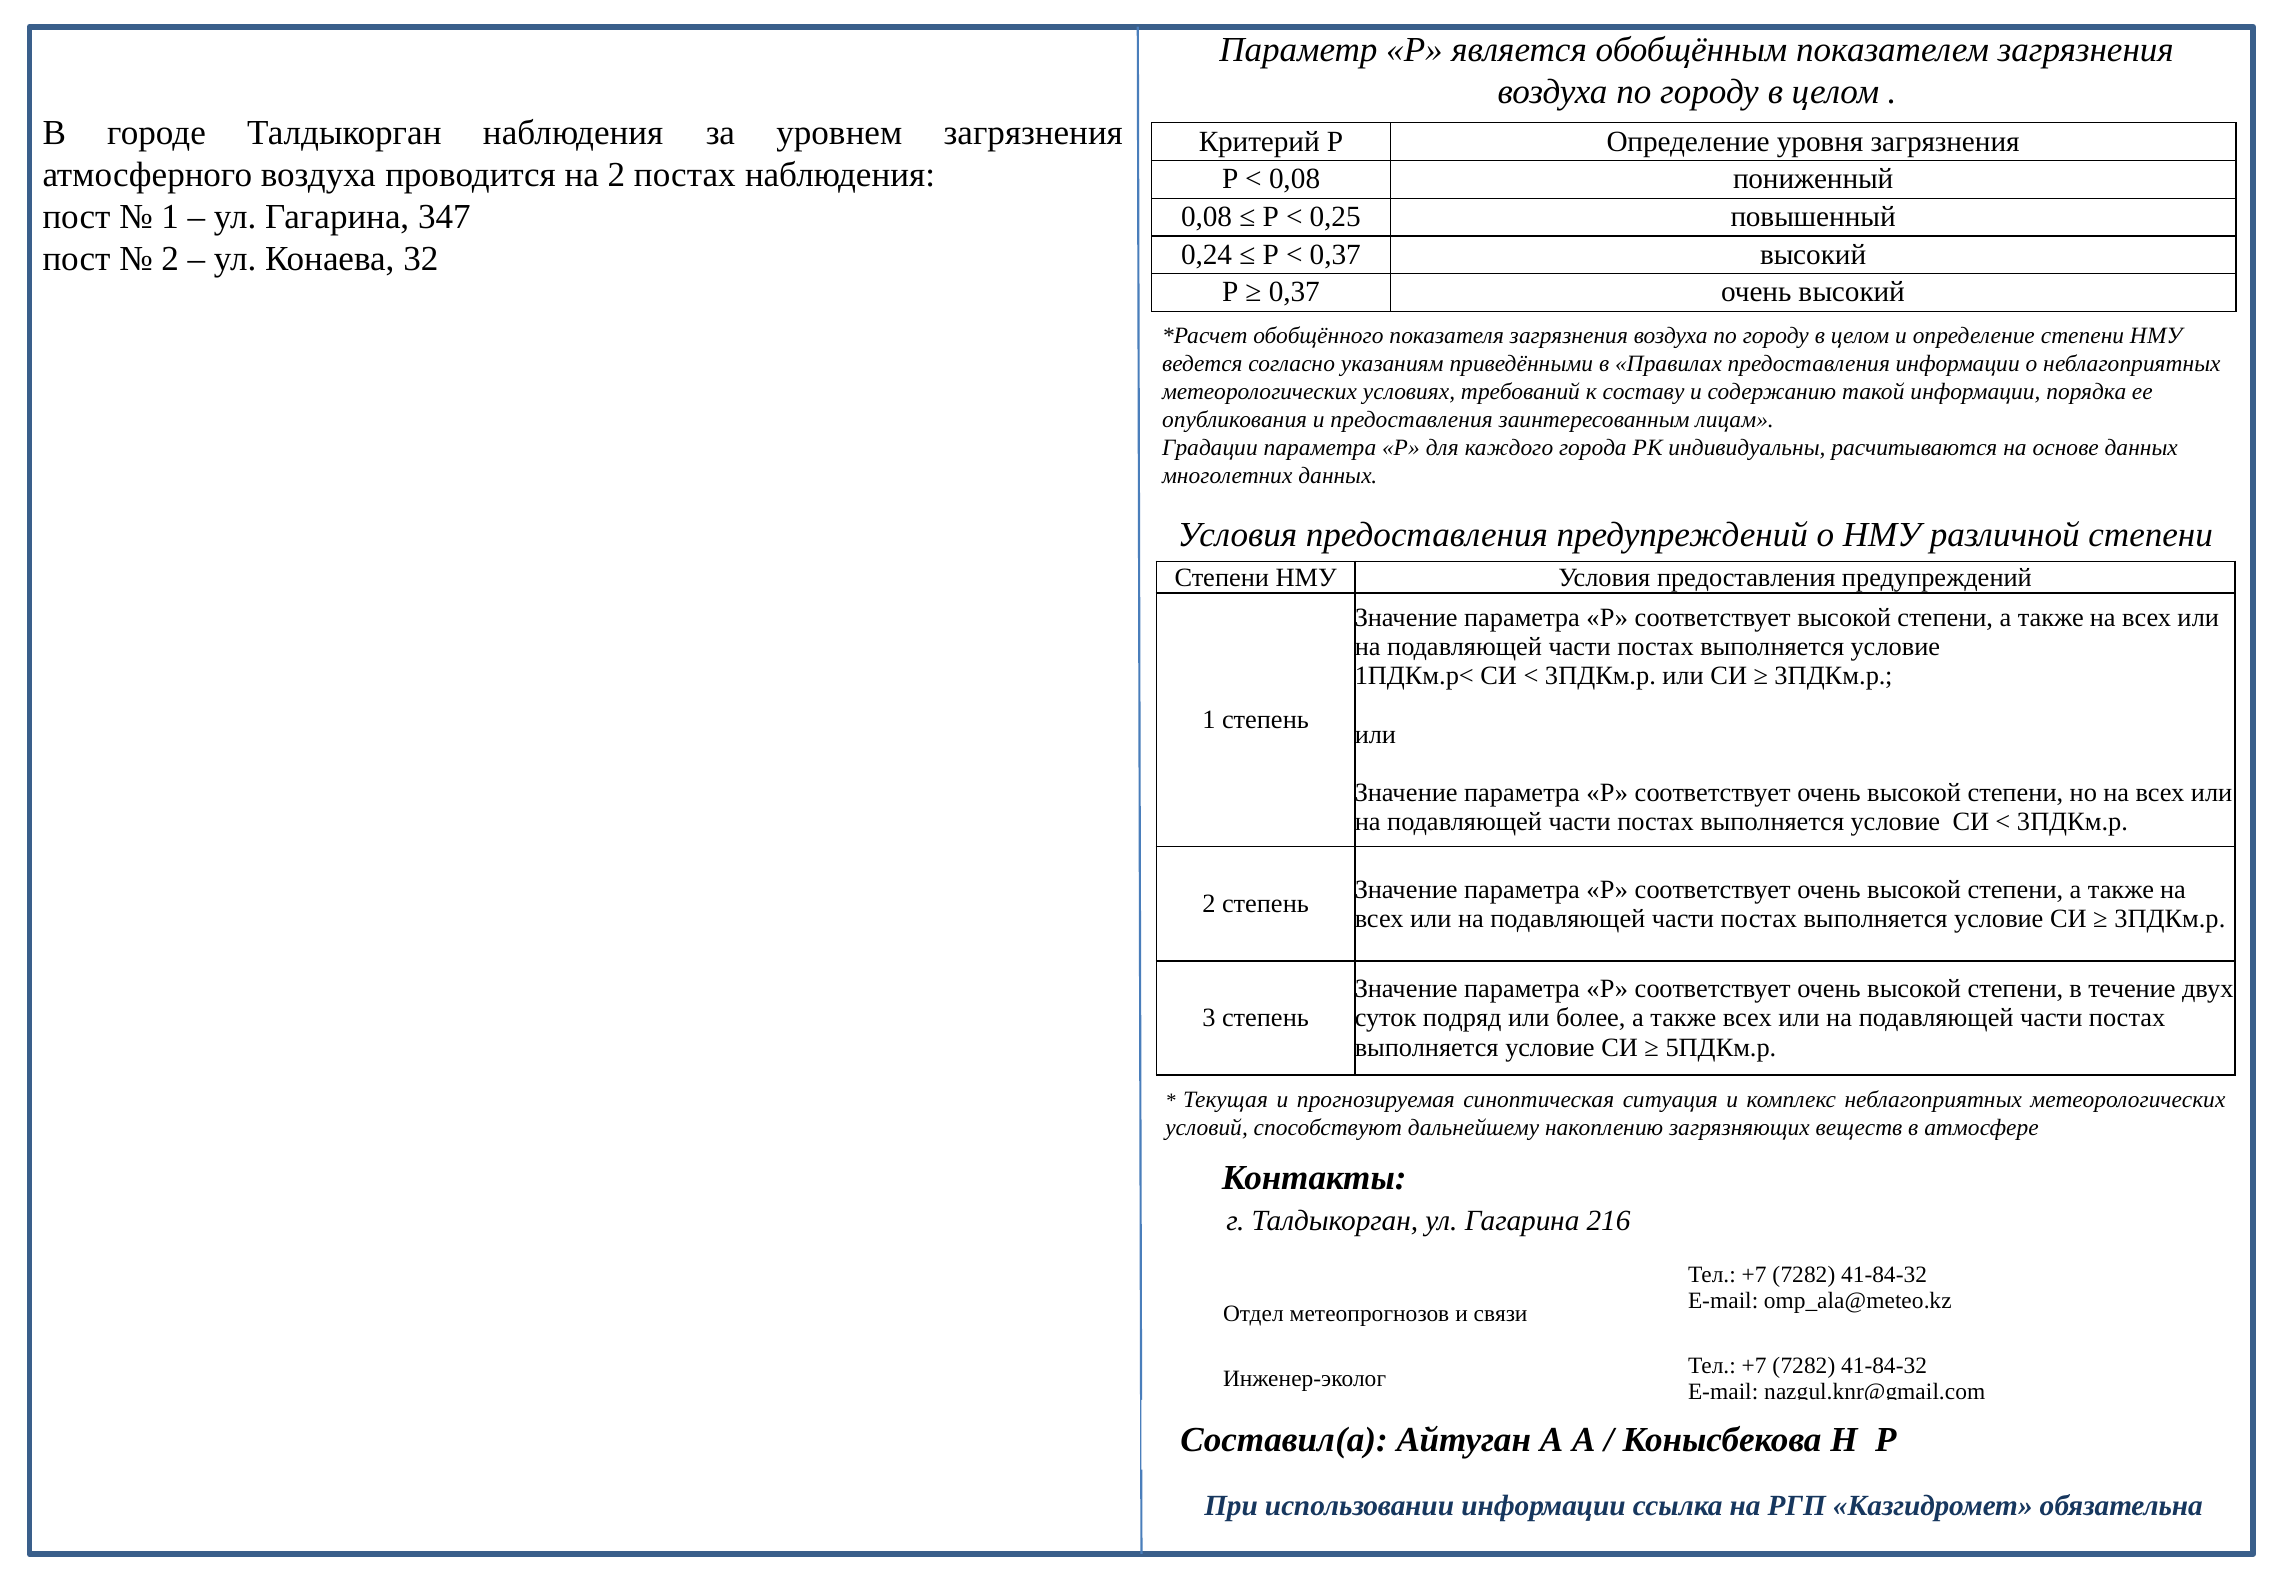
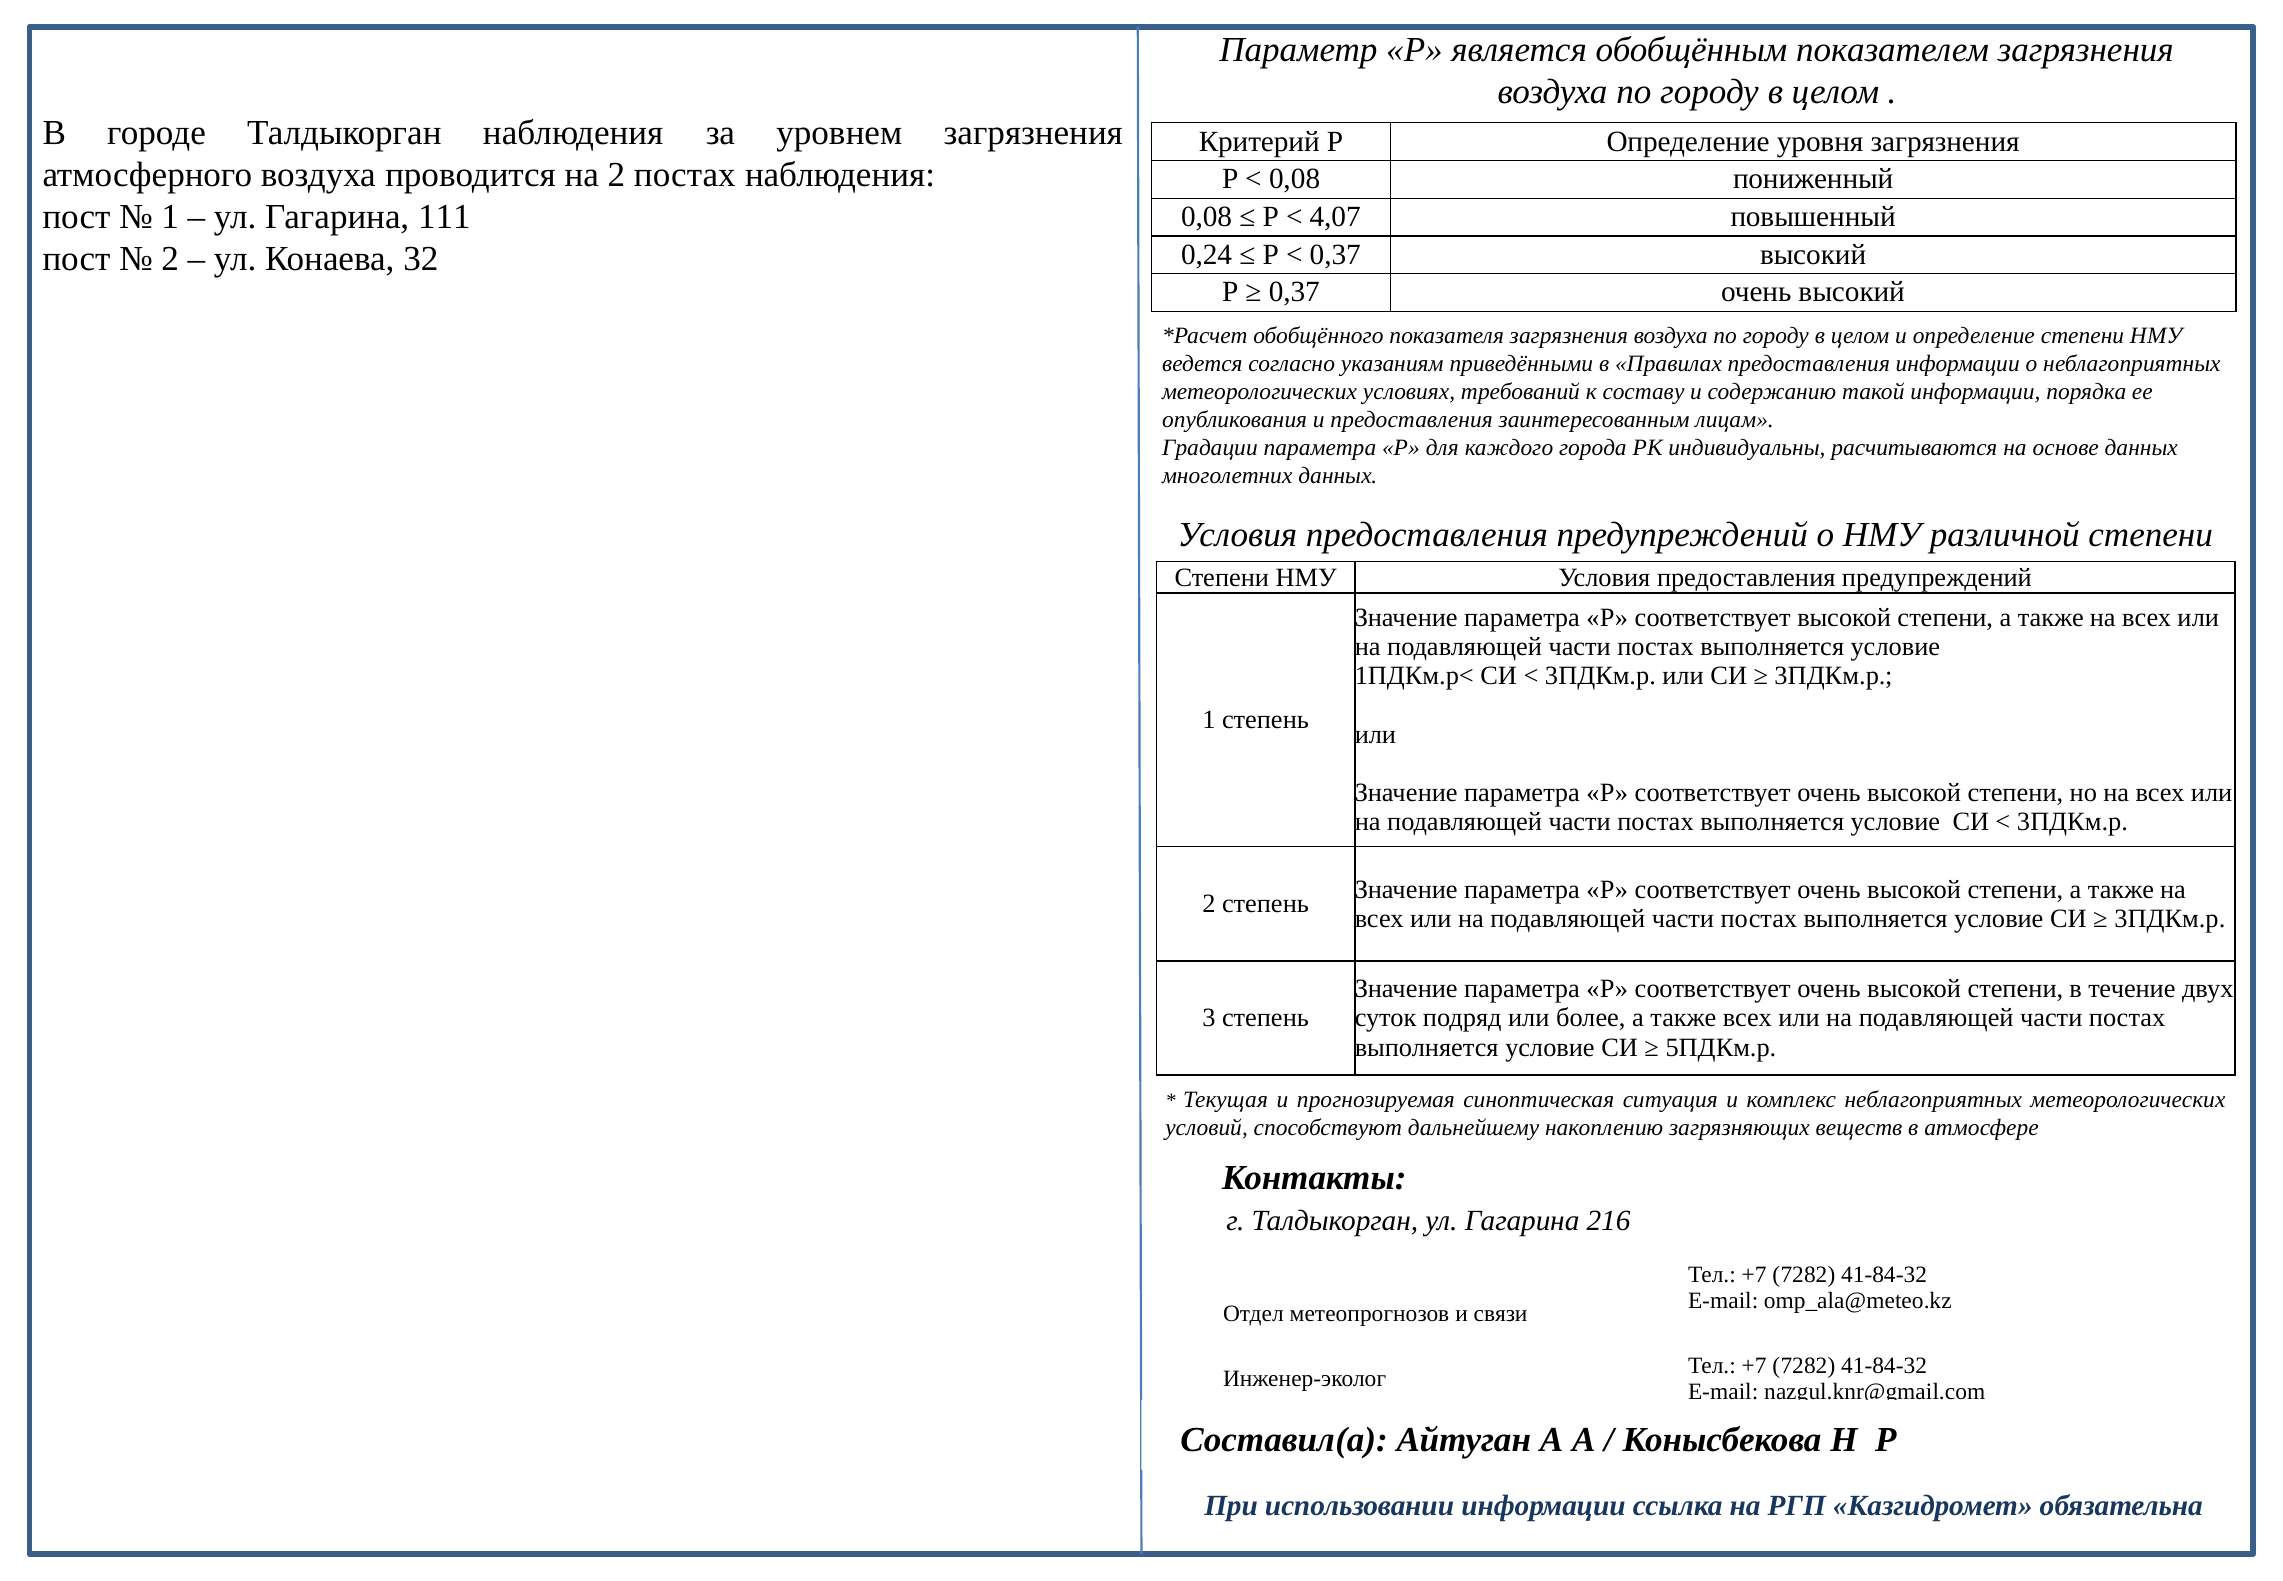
347: 347 -> 111 (444, 217)
0,25: 0,25 -> 4,07 (1335, 217)
